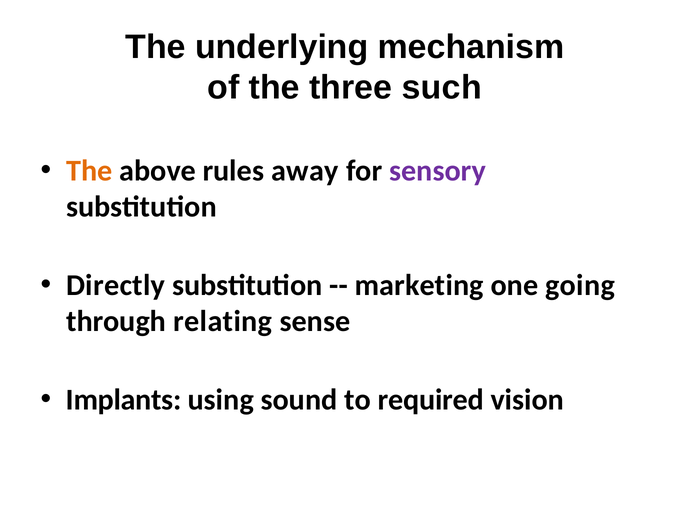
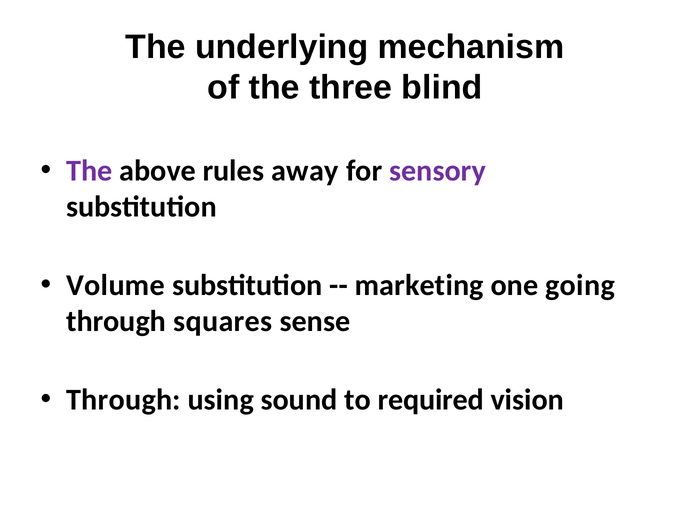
such: such -> blind (442, 88)
The colour: orange -> purple (89, 171)
Directly: Directly -> Volume (116, 285)
relating: relating -> squares (223, 322)
Implants: Implants -> Through (123, 400)
